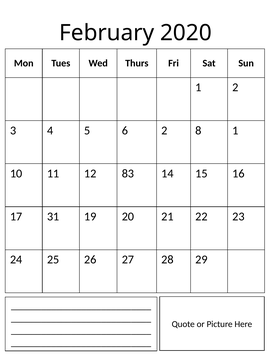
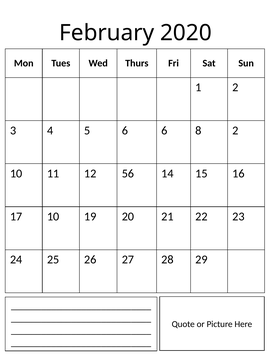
6 2: 2 -> 6 (164, 131)
8 1: 1 -> 2 (235, 131)
83: 83 -> 56 (128, 174)
17 31: 31 -> 10 (53, 217)
